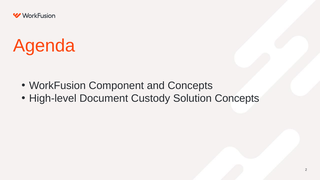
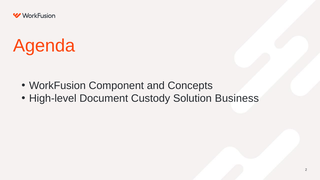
Solution Concepts: Concepts -> Business (237, 98)
